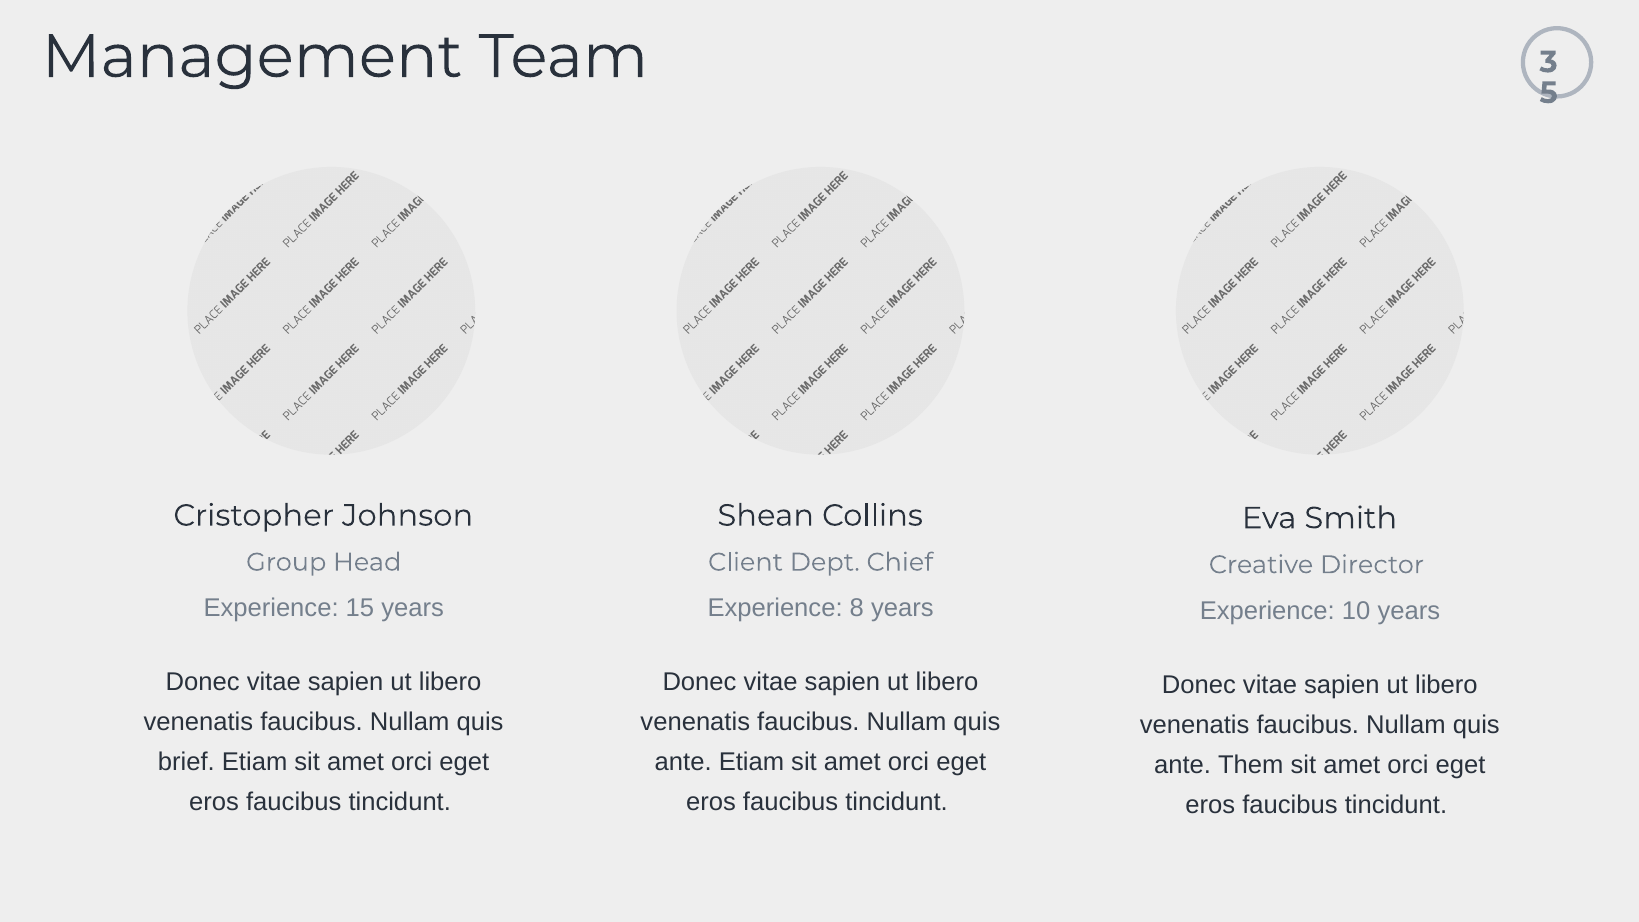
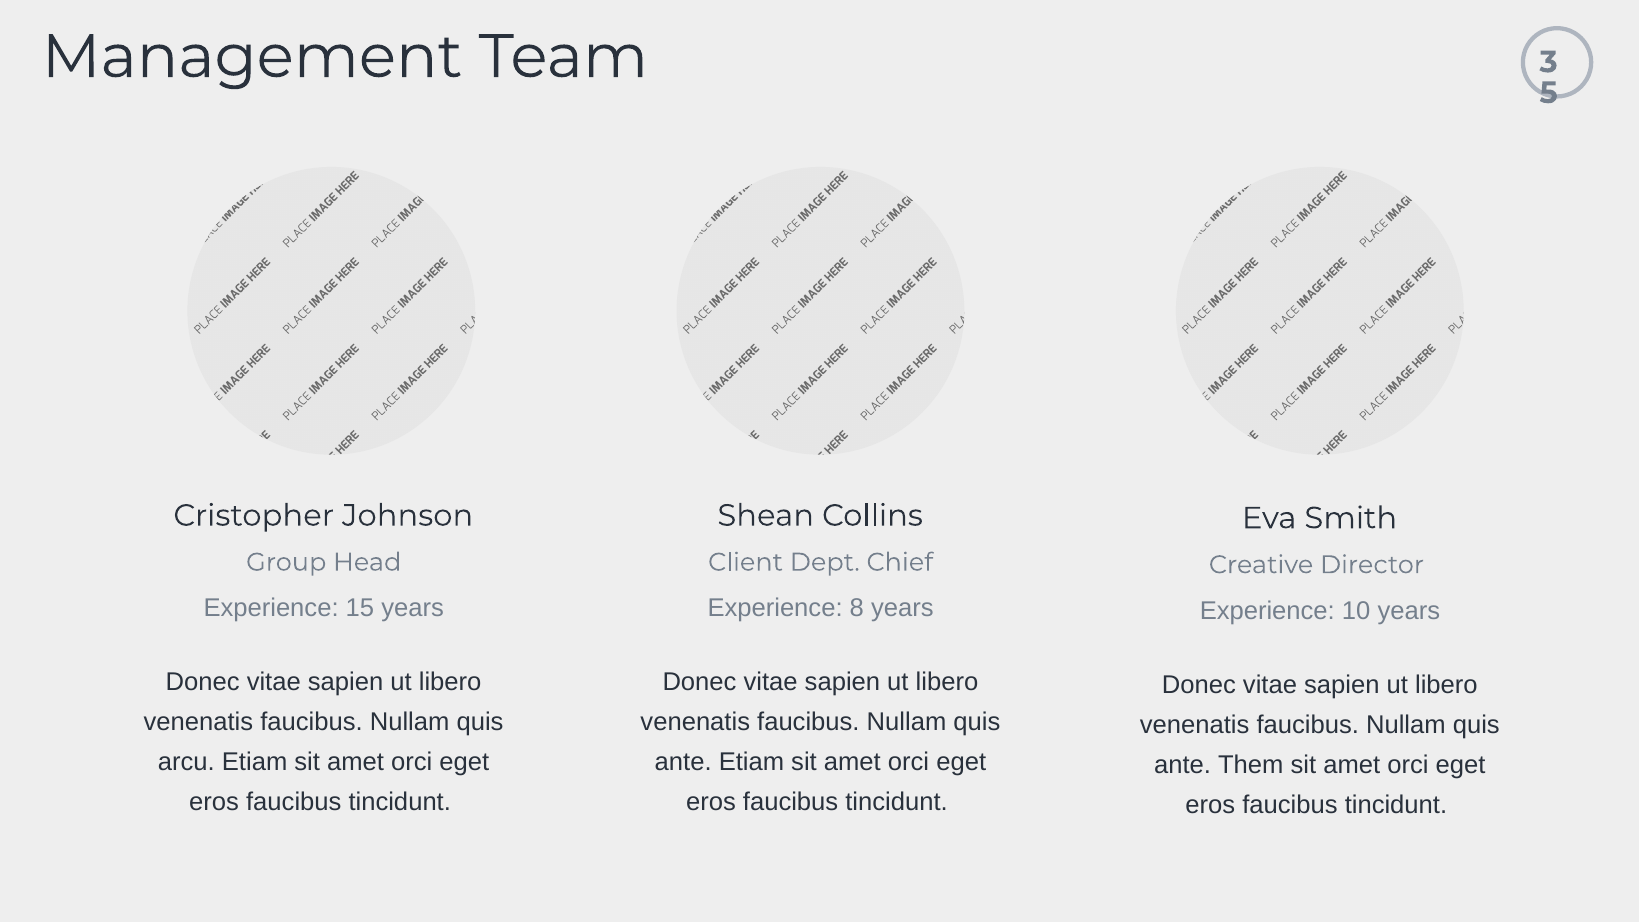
brief: brief -> arcu (186, 762)
